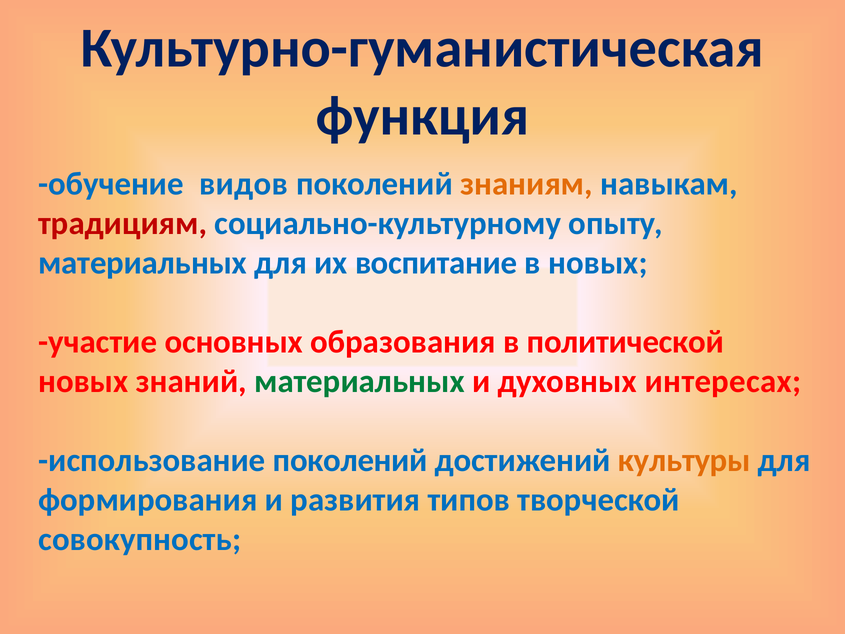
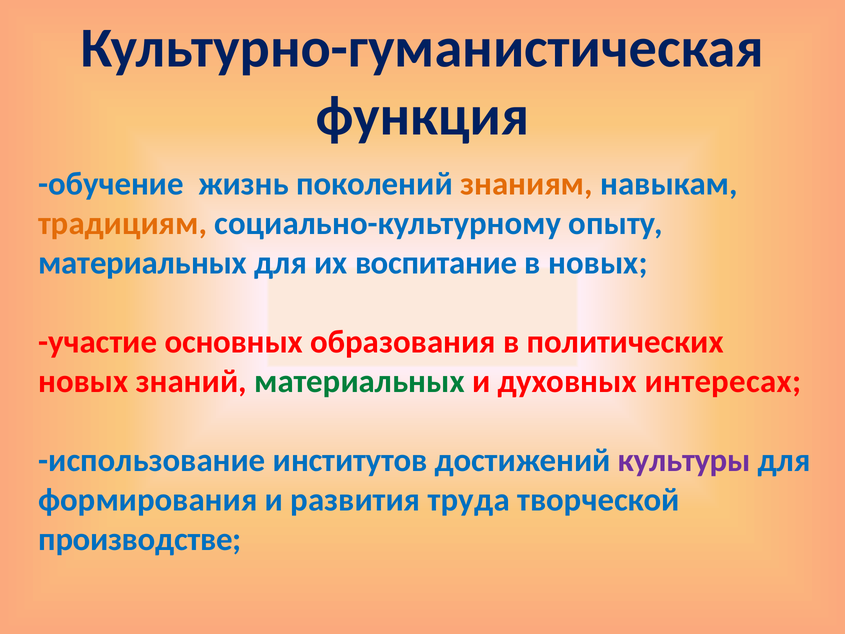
видов: видов -> жизнь (244, 184)
традициям colour: red -> orange (123, 223)
политической: политической -> политических (625, 342)
использование поколений: поколений -> институтов (350, 460)
культуры colour: orange -> purple (684, 460)
типов: типов -> труда (469, 500)
совокупность: совокупность -> производстве (140, 539)
